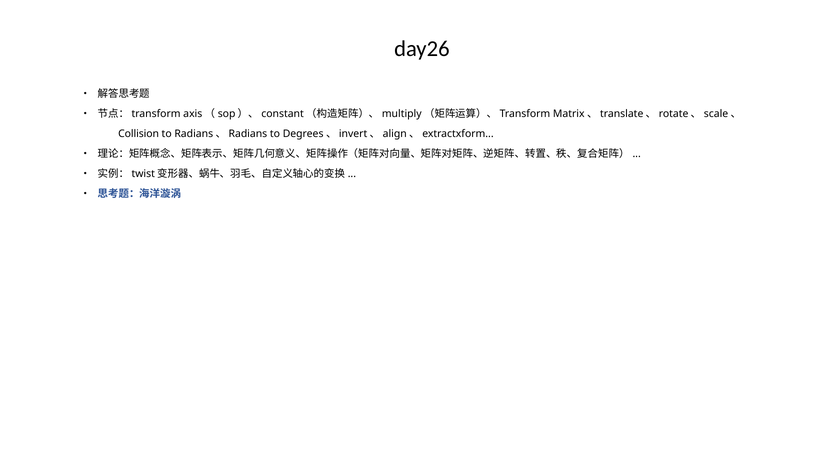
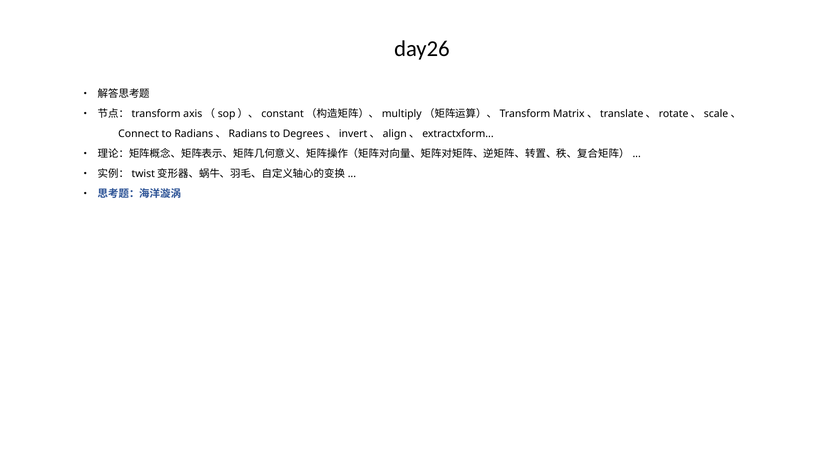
Collision: Collision -> Connect (139, 134)
